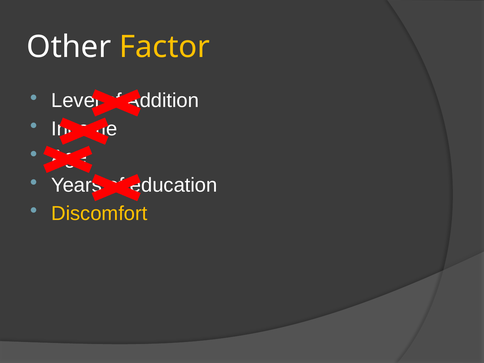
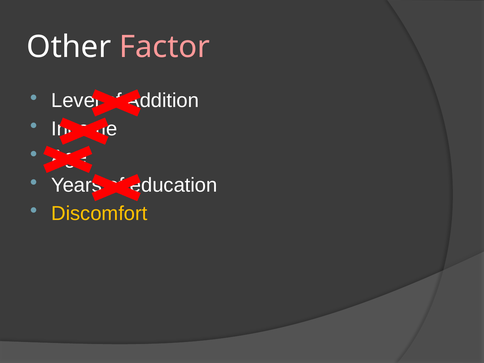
Factor colour: yellow -> pink (165, 47)
